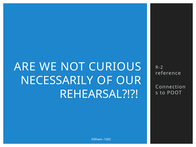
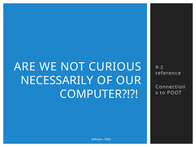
REHEARSAL: REHEARSAL -> COMPUTER (99, 94)
